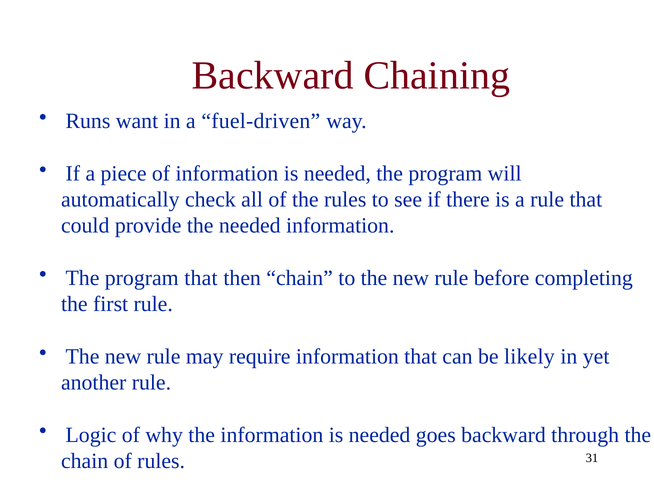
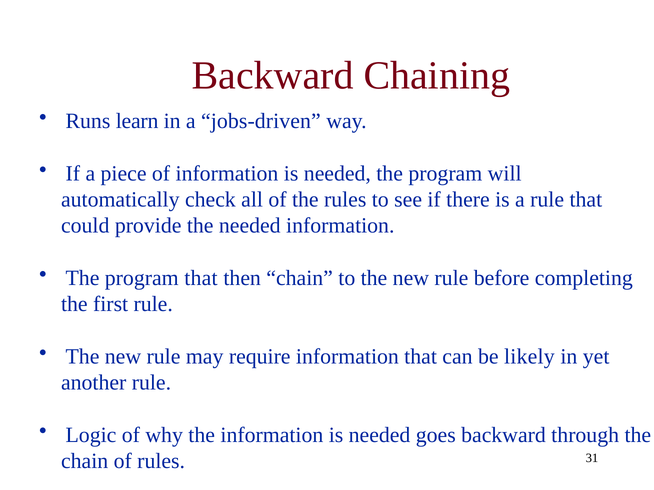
want: want -> learn (137, 121)
fuel-driven: fuel-driven -> jobs-driven (261, 121)
